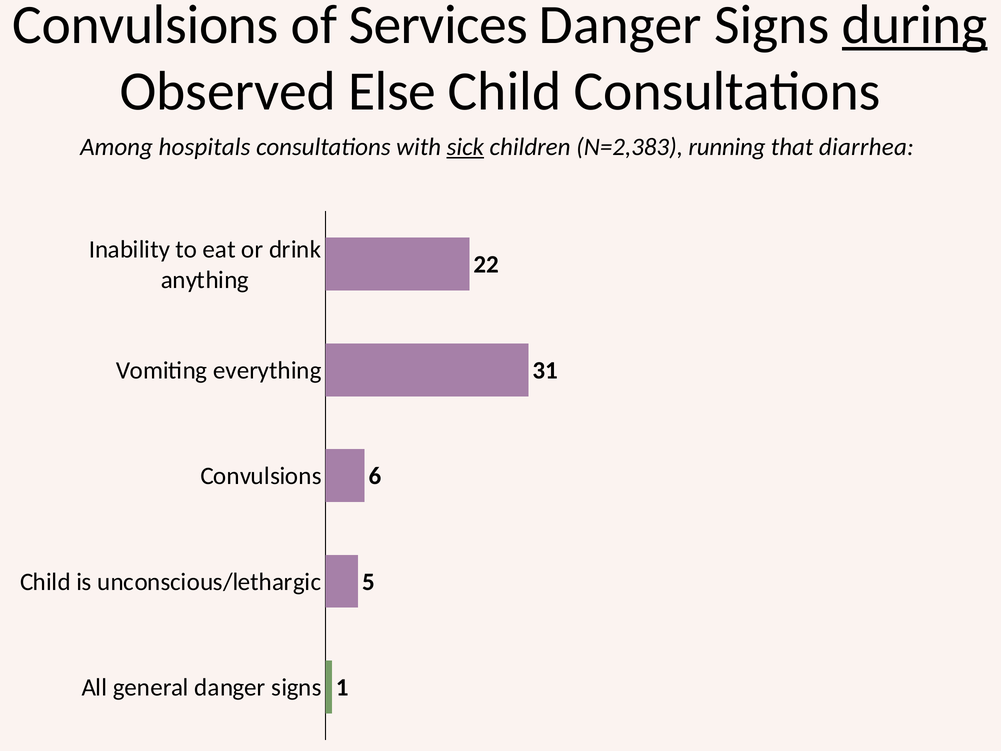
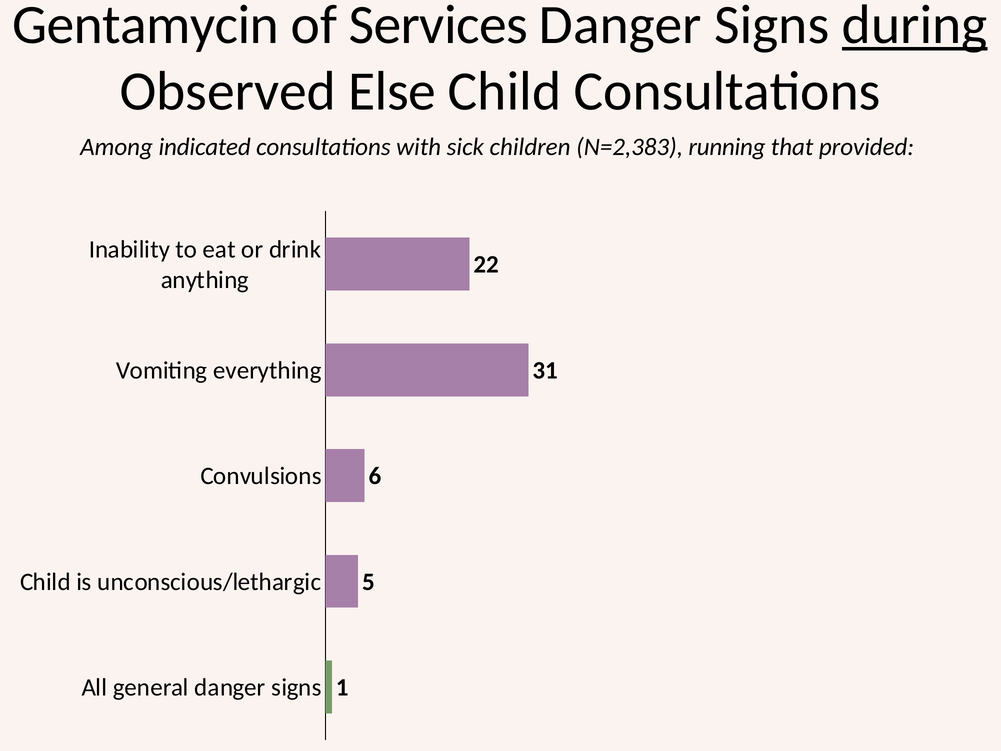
Convulsions: Convulsions -> Gentamycin (146, 25)
hospitals: hospitals -> indicated (205, 147)
sick underline: present -> none (465, 147)
diarrhea: diarrhea -> provided (867, 147)
